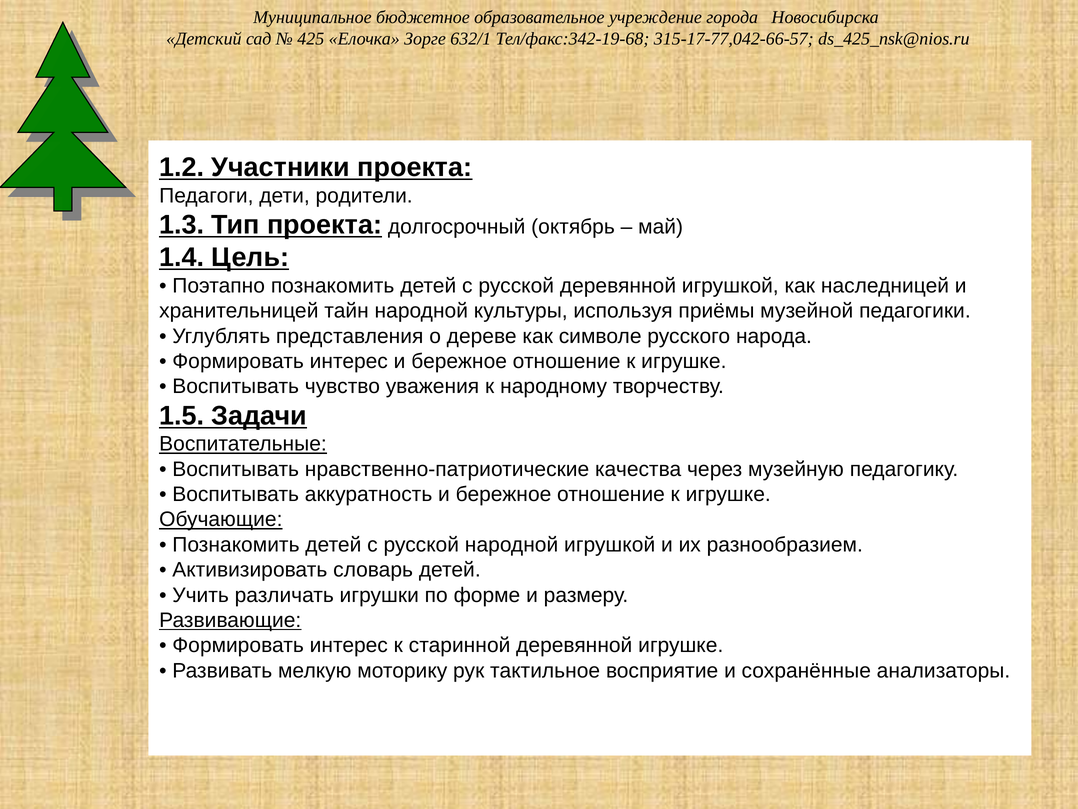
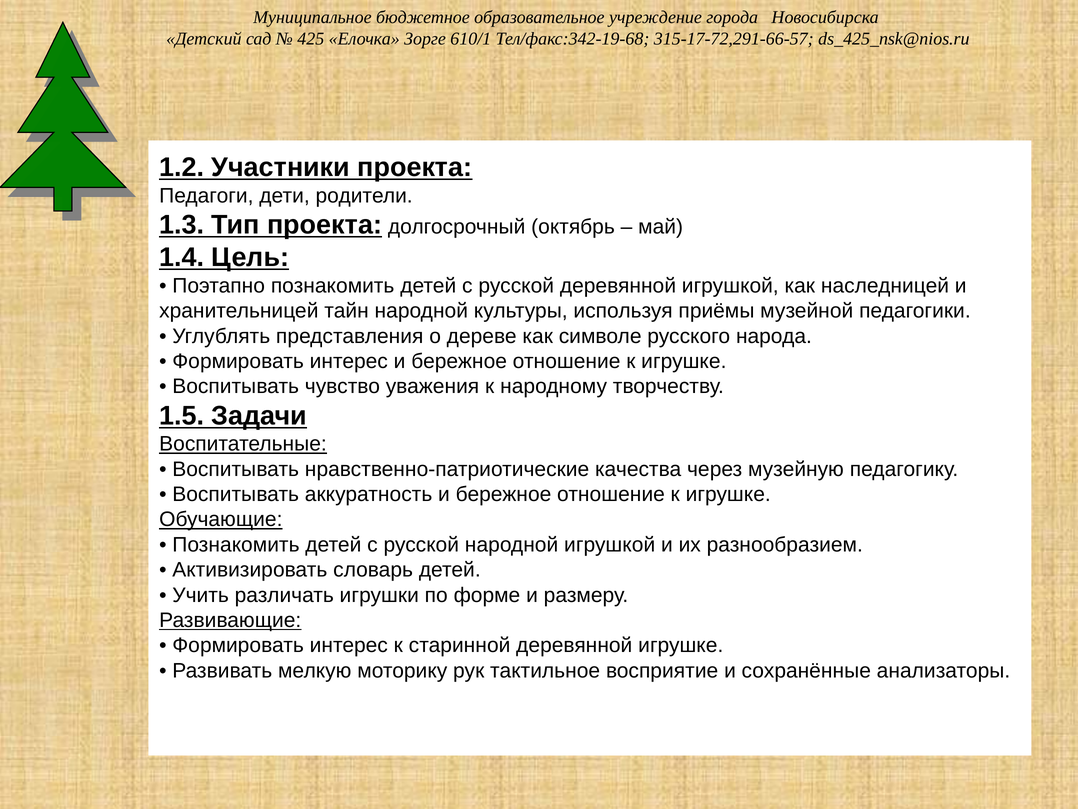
632/1: 632/1 -> 610/1 (471, 39)
315-17-77,042-66-57: 315-17-77,042-66-57 -> 315-17-72,291-66-57 (734, 39)
